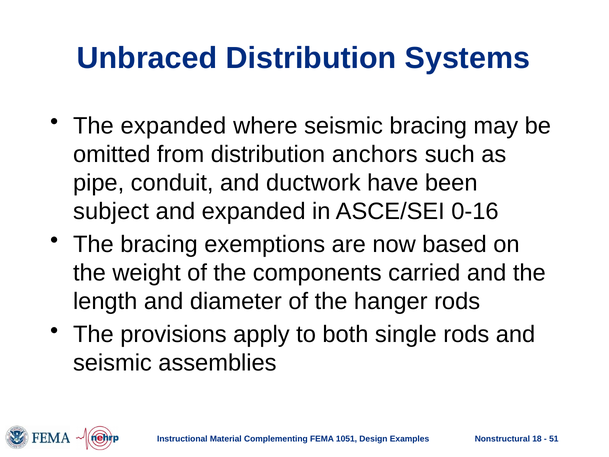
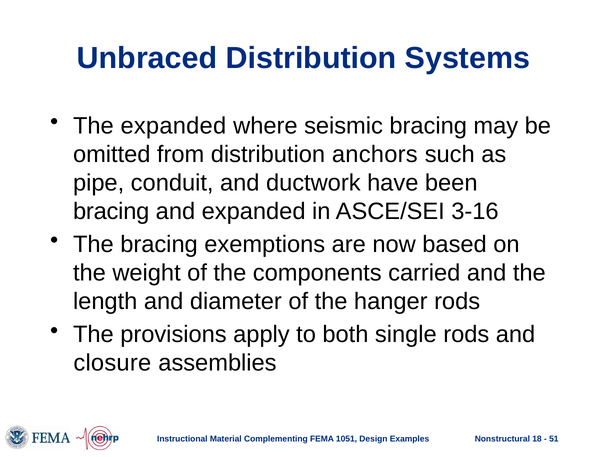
subject: subject -> bracing (111, 211)
0-16: 0-16 -> 3-16 (475, 211)
seismic: seismic -> closure (112, 363)
